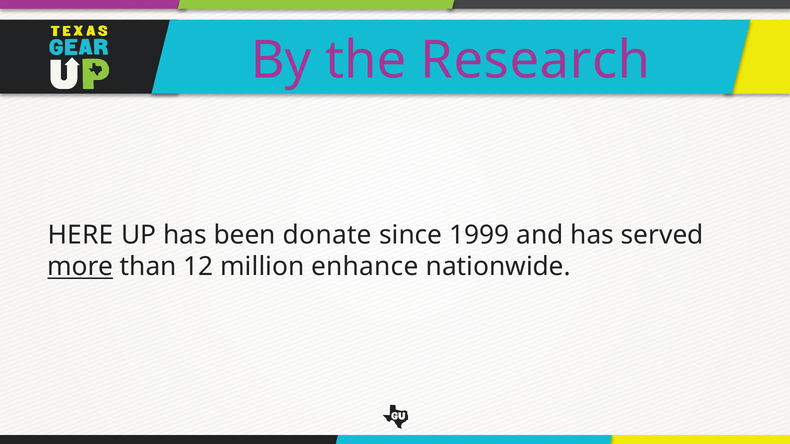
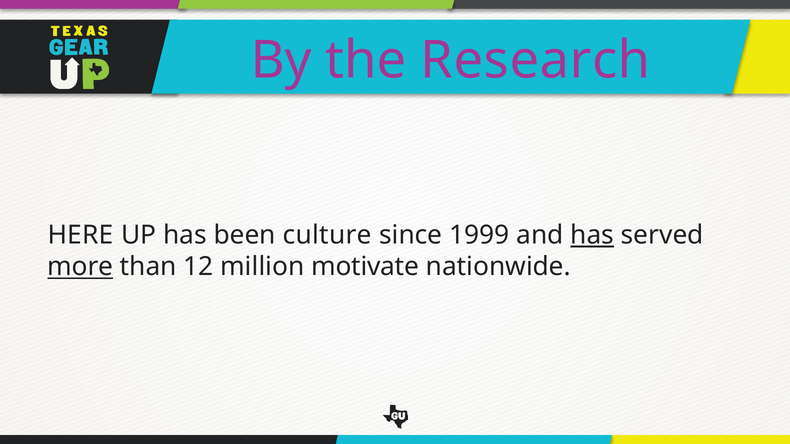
donate: donate -> culture (327, 235)
has underline: none -> present (592, 235)
enhance: enhance -> motivate (365, 267)
